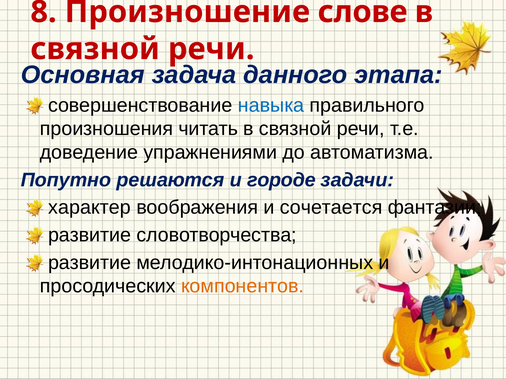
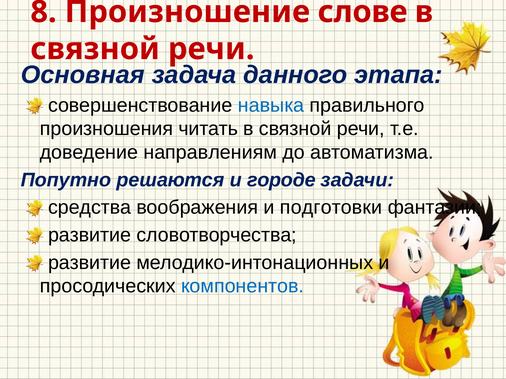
упражнениями: упражнениями -> направлениям (210, 153)
характер: характер -> средства (90, 208)
сочетается: сочетается -> подготовки (331, 208)
компонентов colour: orange -> blue (243, 287)
